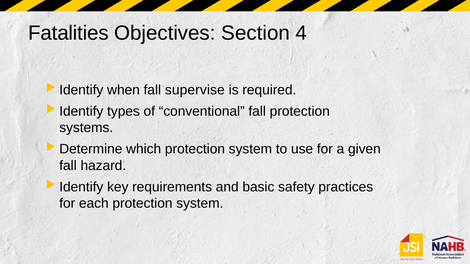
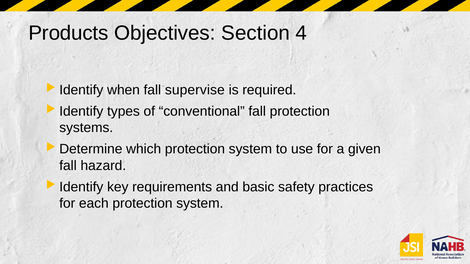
Fatalities: Fatalities -> Products (68, 33)
